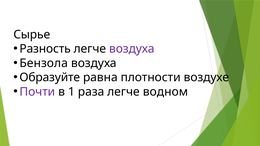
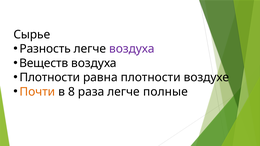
Бензола: Бензола -> Веществ (44, 63)
Образуйте: Образуйте -> Плотности (50, 78)
Почти colour: purple -> orange (37, 92)
1: 1 -> 8 (71, 92)
водном: водном -> полные (165, 92)
